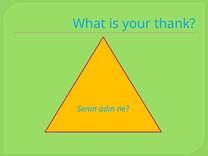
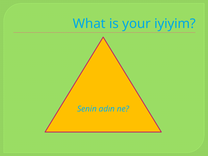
thank: thank -> iyiyim (175, 24)
